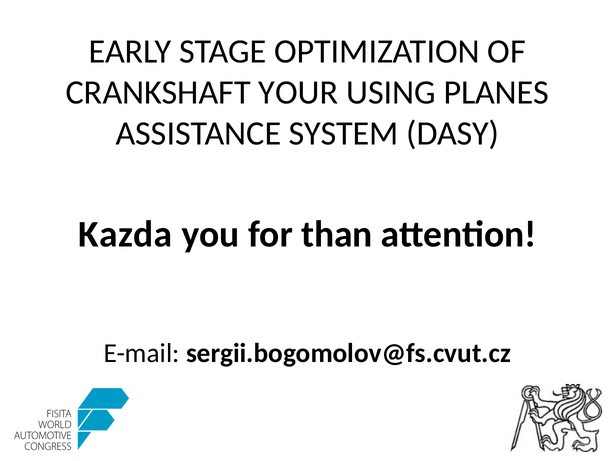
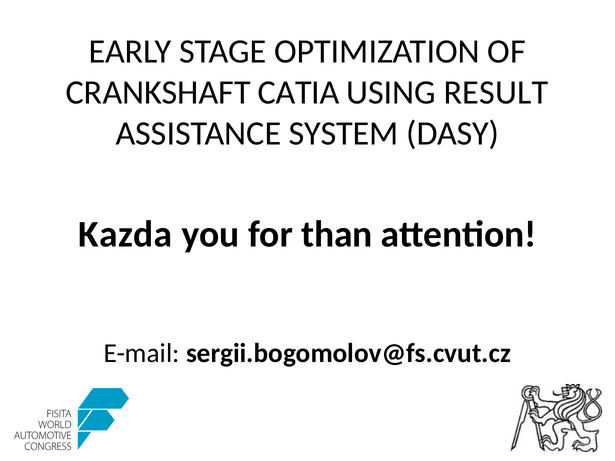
YOUR: YOUR -> CATIA (299, 93)
PLANES: PLANES -> RESULT (496, 93)
